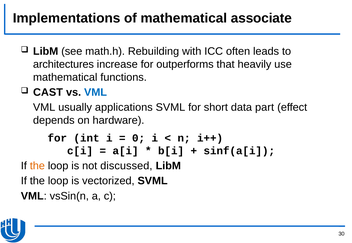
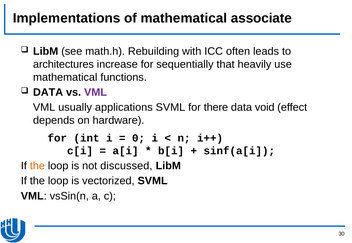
outperforms: outperforms -> sequentially (185, 64)
CAST: CAST -> DATA (48, 93)
VML colour: blue -> purple (96, 93)
short: short -> there (216, 108)
part: part -> void (265, 108)
